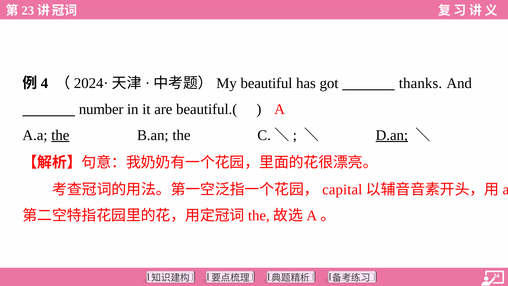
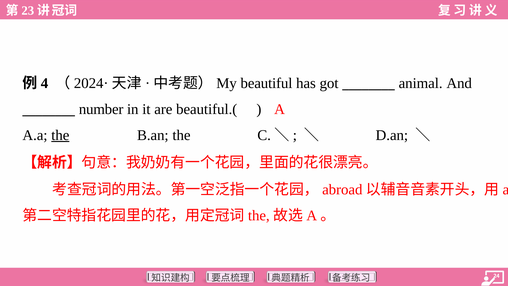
thanks: thanks -> animal (421, 83)
D.an underline: present -> none (392, 135)
capital: capital -> abroad (342, 189)
